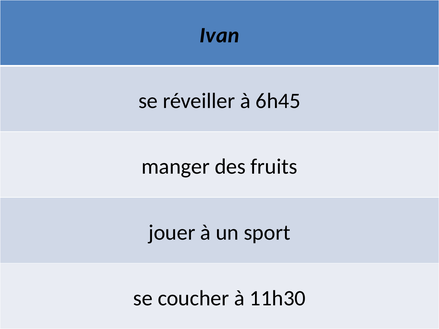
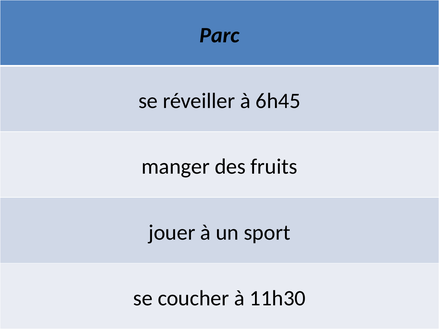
Ivan: Ivan -> Parc (220, 35)
